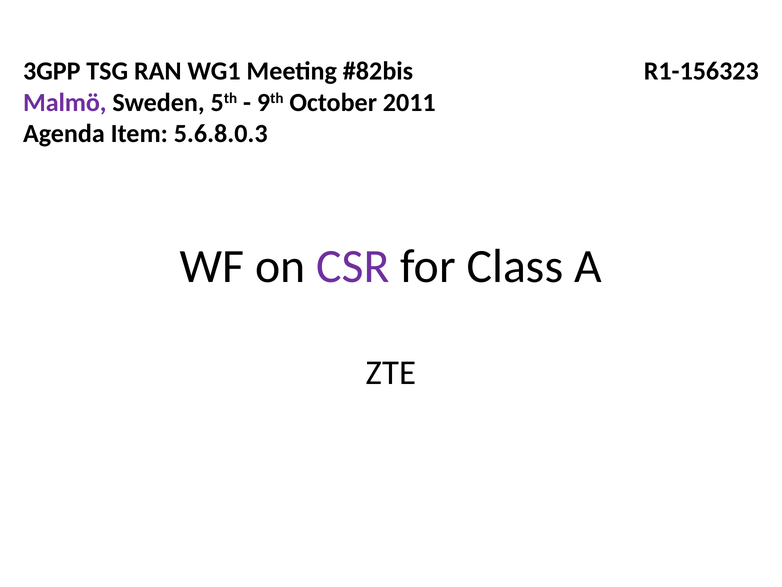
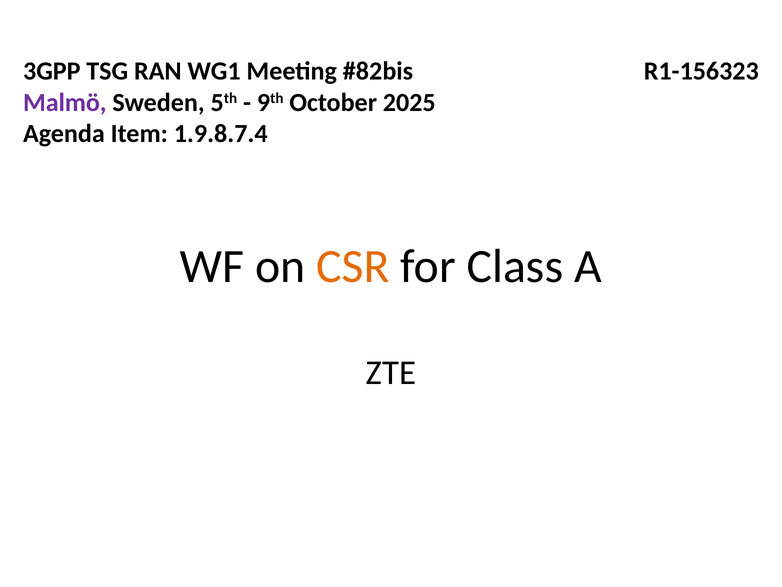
2011: 2011 -> 2025 (409, 102)
5.6.8.0.3: 5.6.8.0.3 -> 1.9.8.7.4 (221, 134)
CSR colour: purple -> orange (353, 266)
